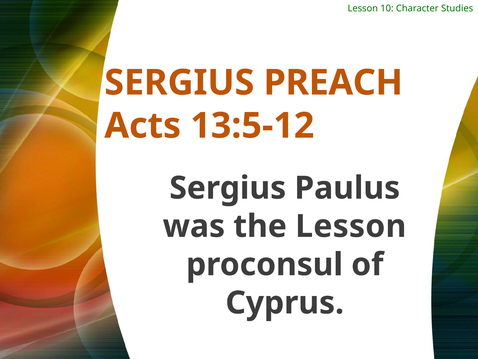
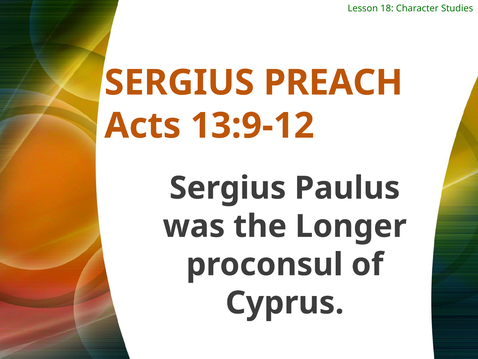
10: 10 -> 18 (387, 9)
13:5-12: 13:5-12 -> 13:9-12 (252, 126)
the Lesson: Lesson -> Longer (351, 226)
